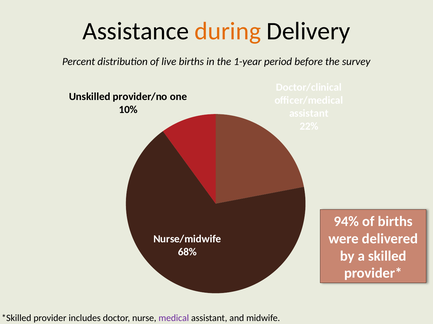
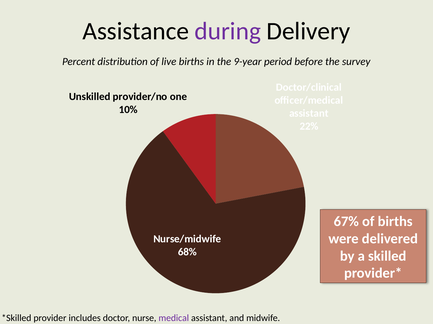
during colour: orange -> purple (228, 31)
1-year: 1-year -> 9-year (248, 62)
94%: 94% -> 67% (346, 222)
